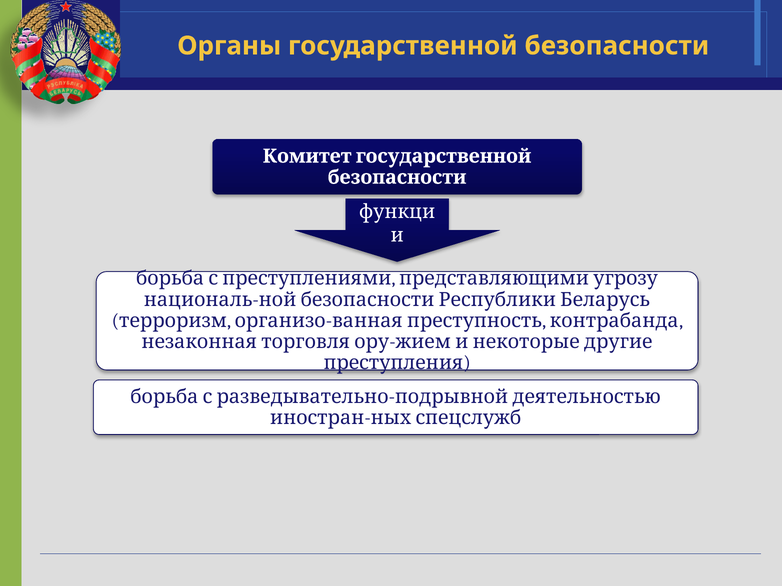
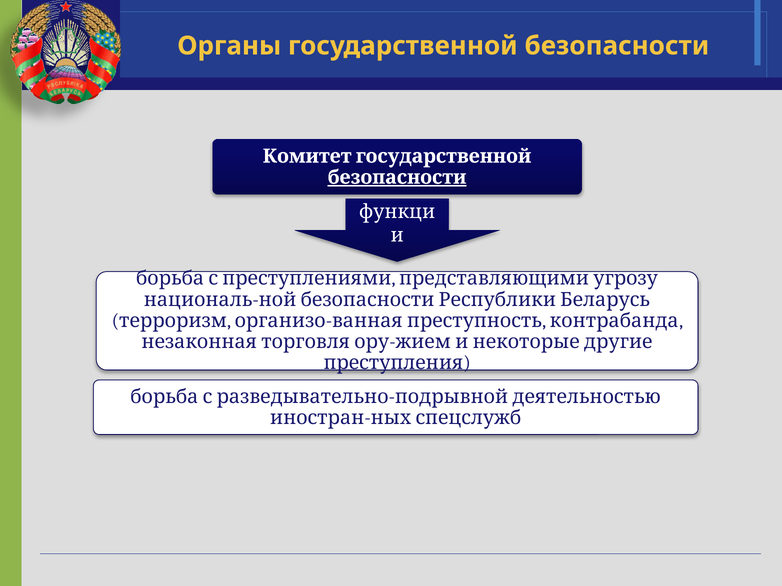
безопасности underline: none -> present (397, 177)
